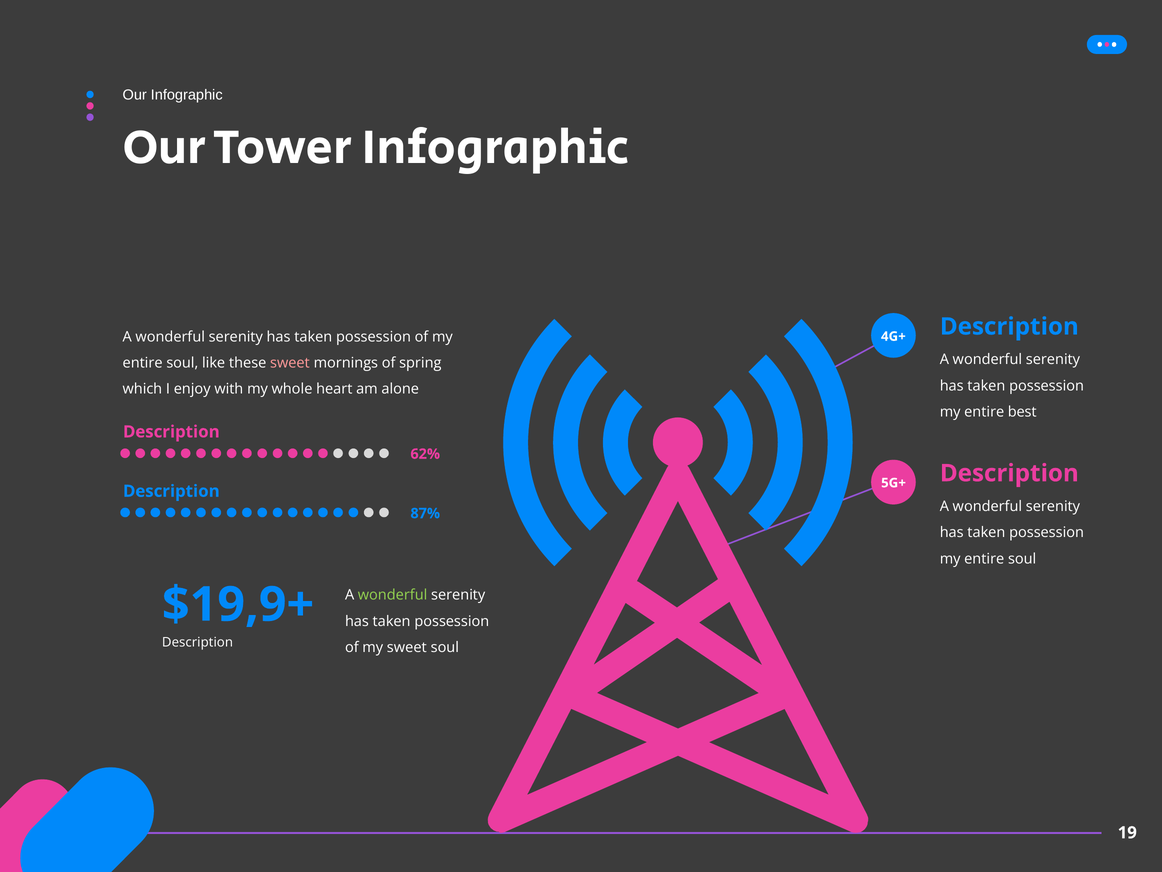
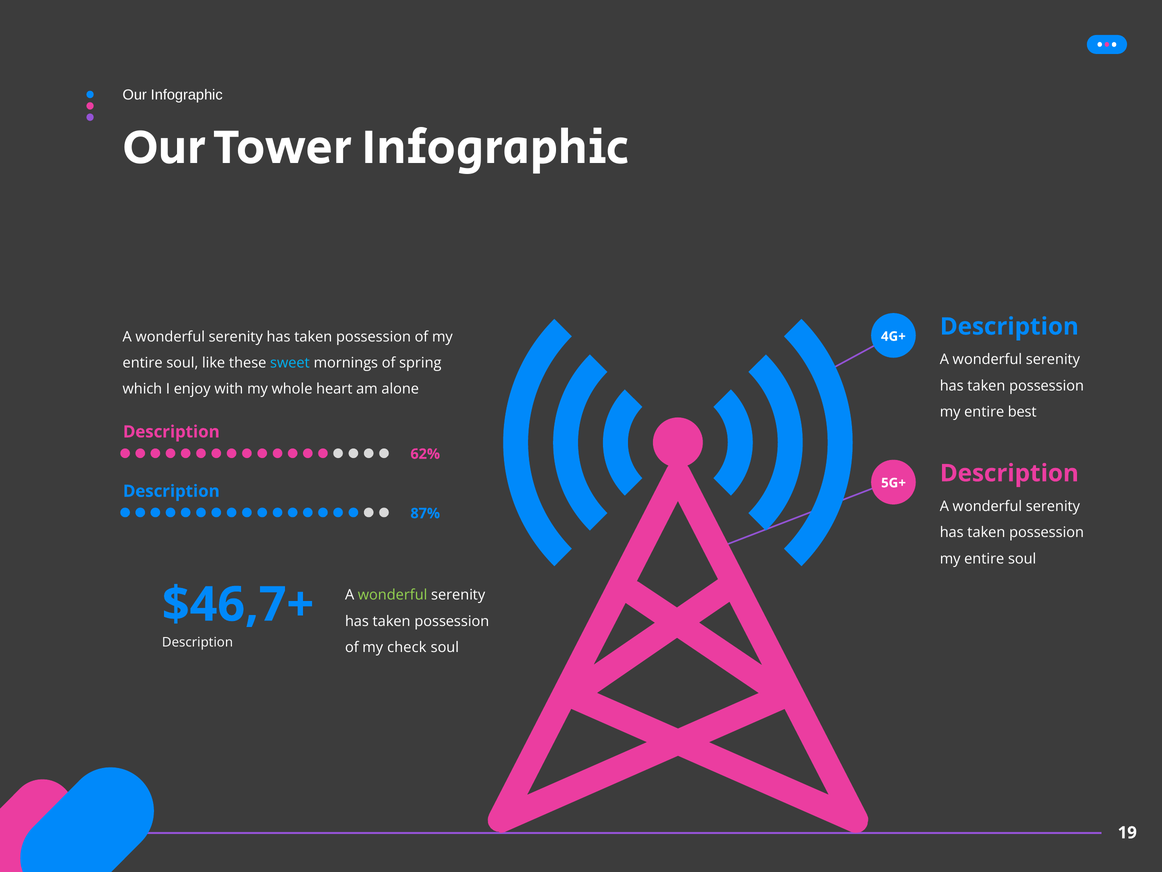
sweet colour: pink -> light blue (290, 363)
$19,9+: $19,9+ -> $46,7+ (238, 604)
my sweet: sweet -> check (407, 647)
